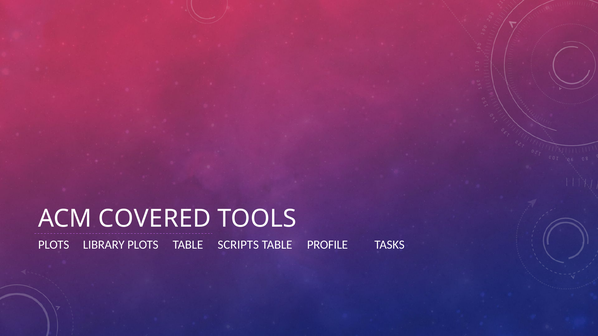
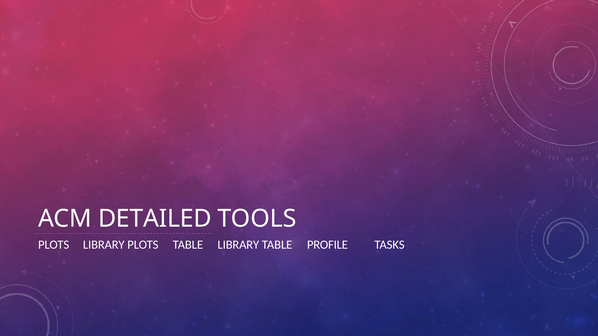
COVERED: COVERED -> DETAILED (155, 219)
TABLE SCRIPTS: SCRIPTS -> LIBRARY (238, 245)
